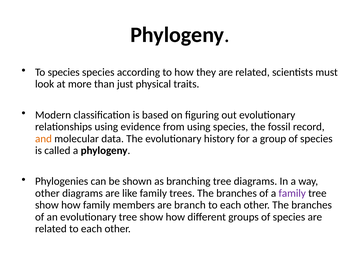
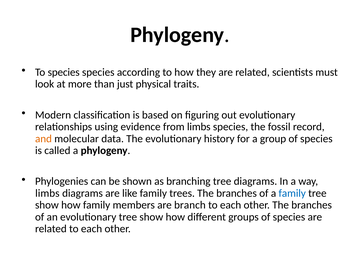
from using: using -> limbs (199, 127)
other: other -> limbs (47, 193)
family colour: purple -> blue (292, 193)
